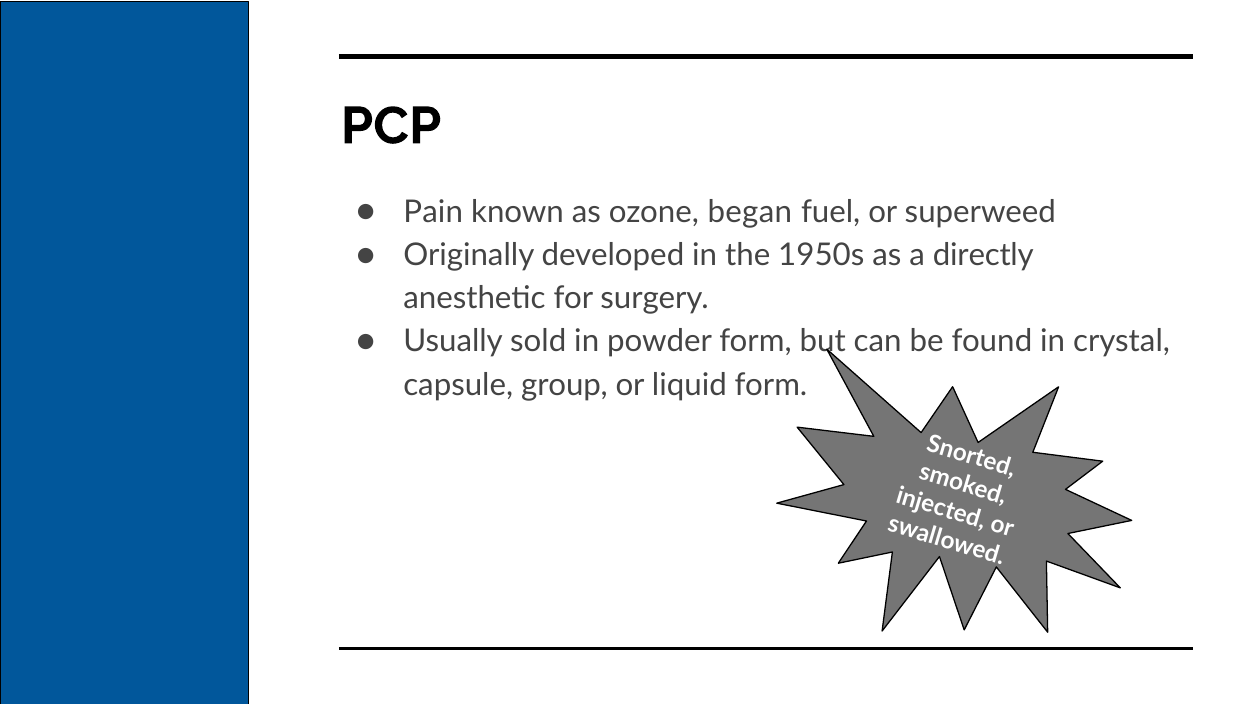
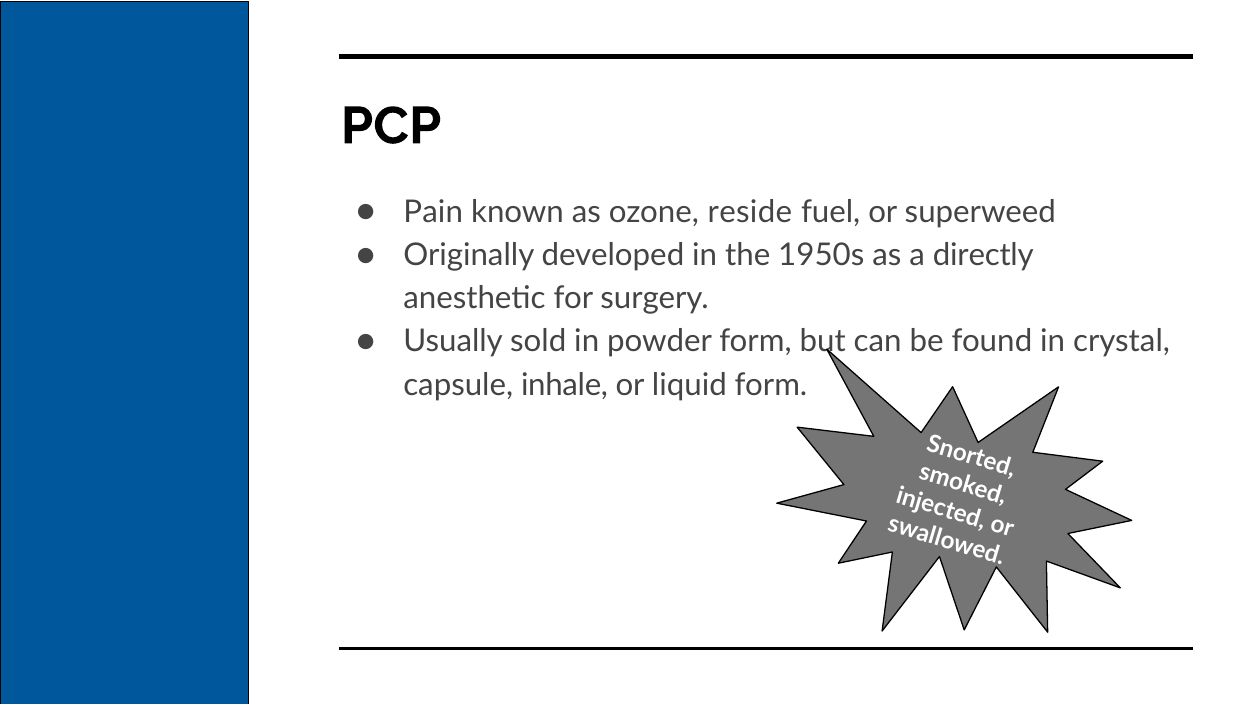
began: began -> reside (750, 212)
group: group -> inhale (565, 385)
